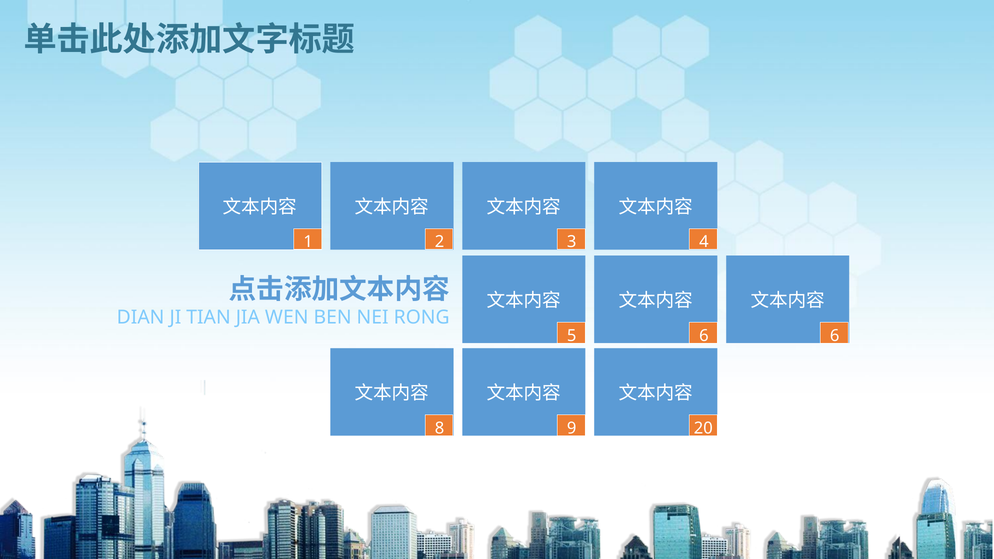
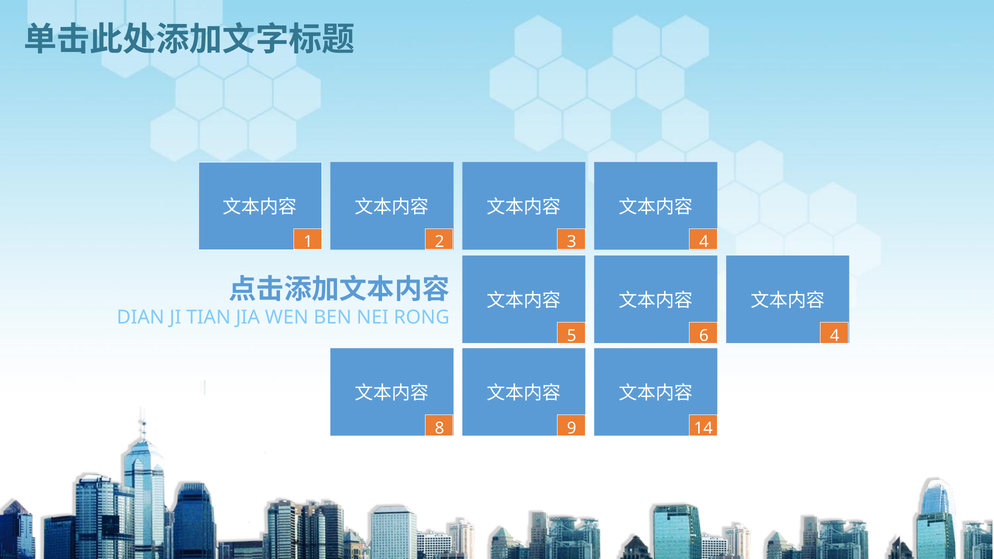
6 6: 6 -> 4 (835, 336)
20: 20 -> 14 (703, 429)
